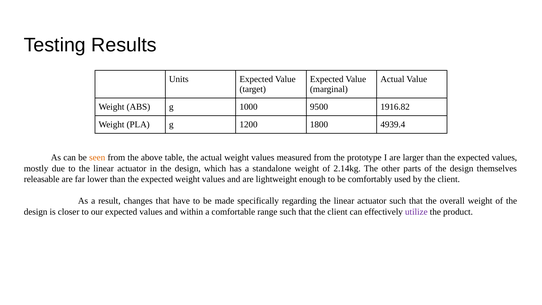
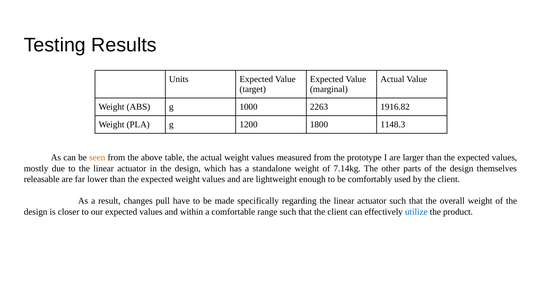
9500: 9500 -> 2263 (319, 107)
4939.4: 4939.4 -> 1148.3 (393, 124)
2.14kg: 2.14kg -> 7.14kg (347, 168)
changes that: that -> pull (163, 201)
utilize colour: purple -> blue (416, 212)
